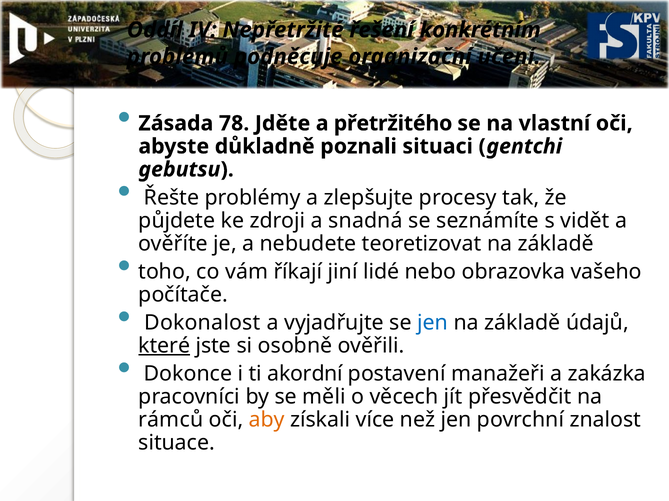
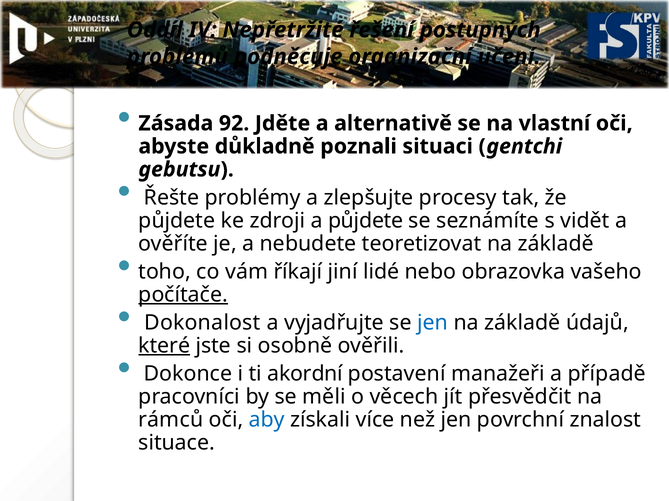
konkrétním: konkrétním -> postupných (480, 30)
78: 78 -> 92 (234, 124)
přetržitého: přetržitého -> alternativě (393, 124)
a snadná: snadná -> půjdete (366, 221)
počítače underline: none -> present (183, 295)
zakázka: zakázka -> případě (607, 374)
aby colour: orange -> blue (267, 420)
